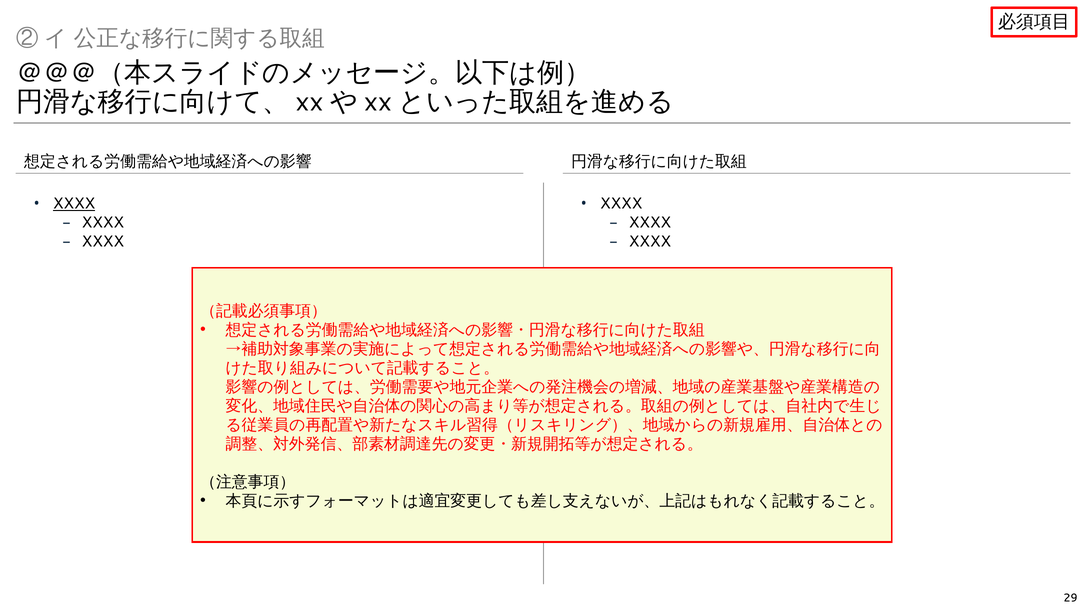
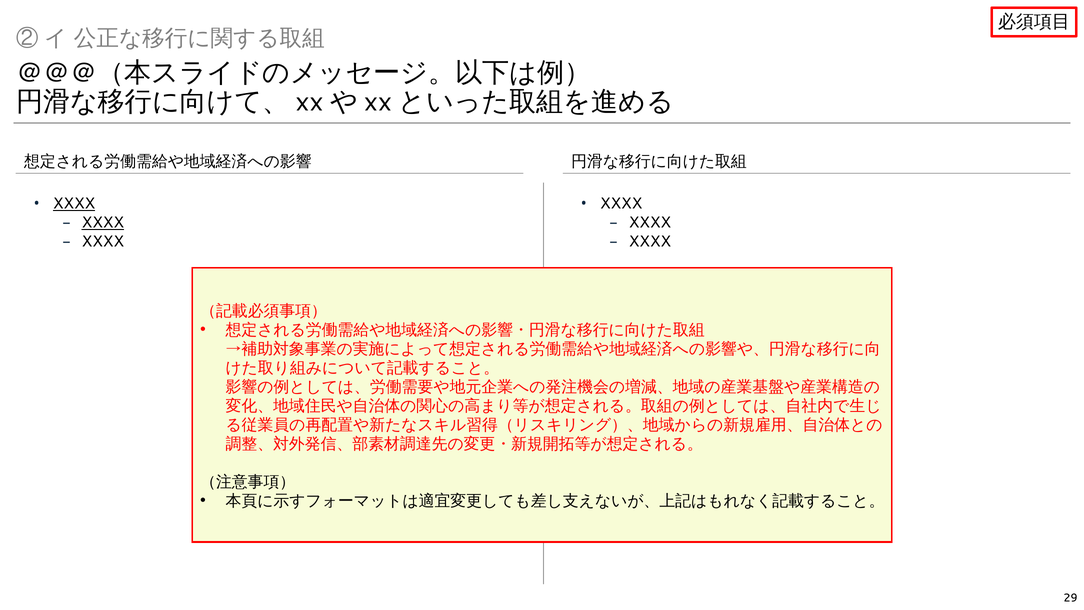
XXXX underline: none -> present (103, 223)
